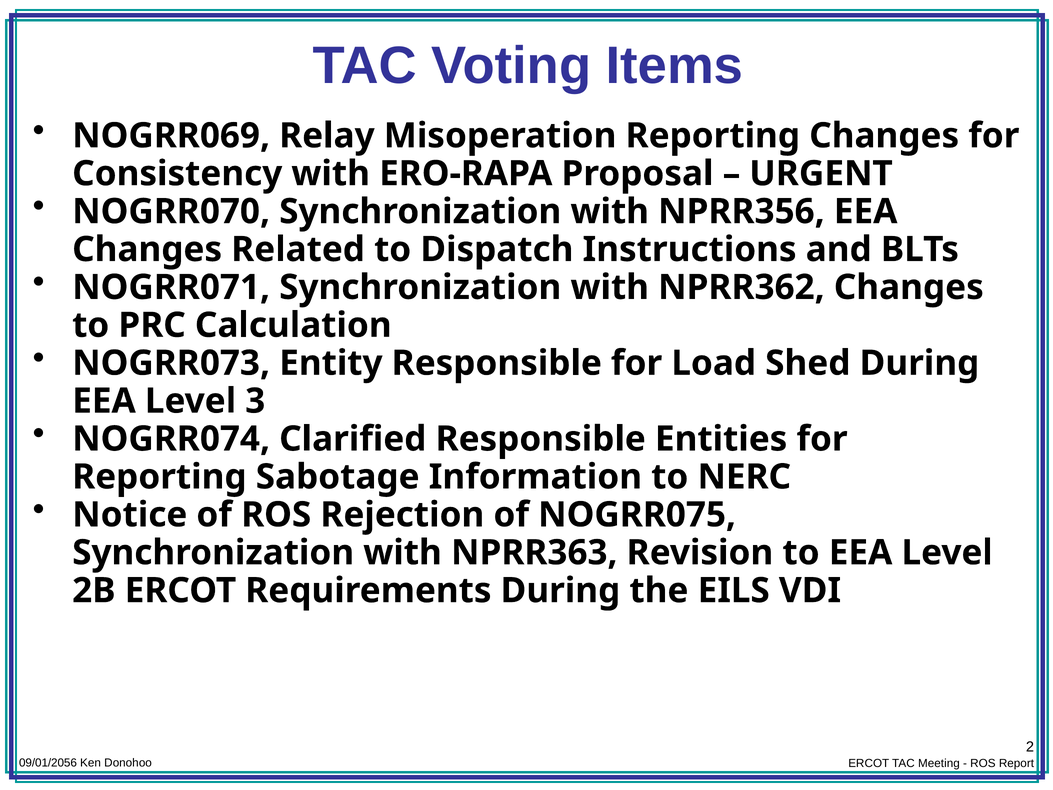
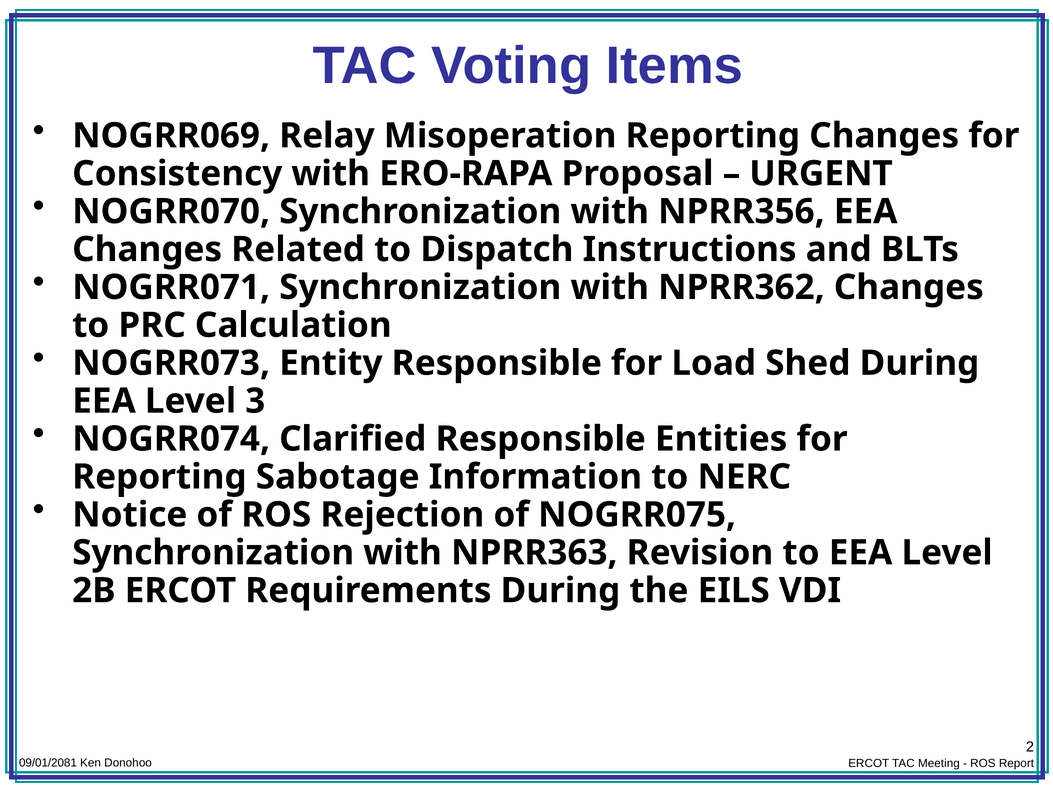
09/01/2056: 09/01/2056 -> 09/01/2081 (48, 763)
